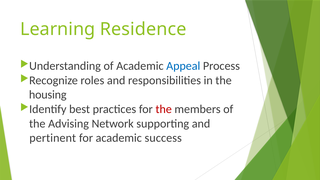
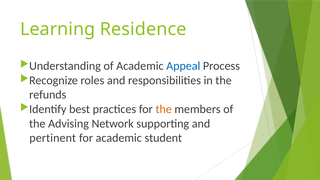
housing: housing -> refunds (48, 95)
the colour: red -> orange (164, 109)
success: success -> student (163, 138)
